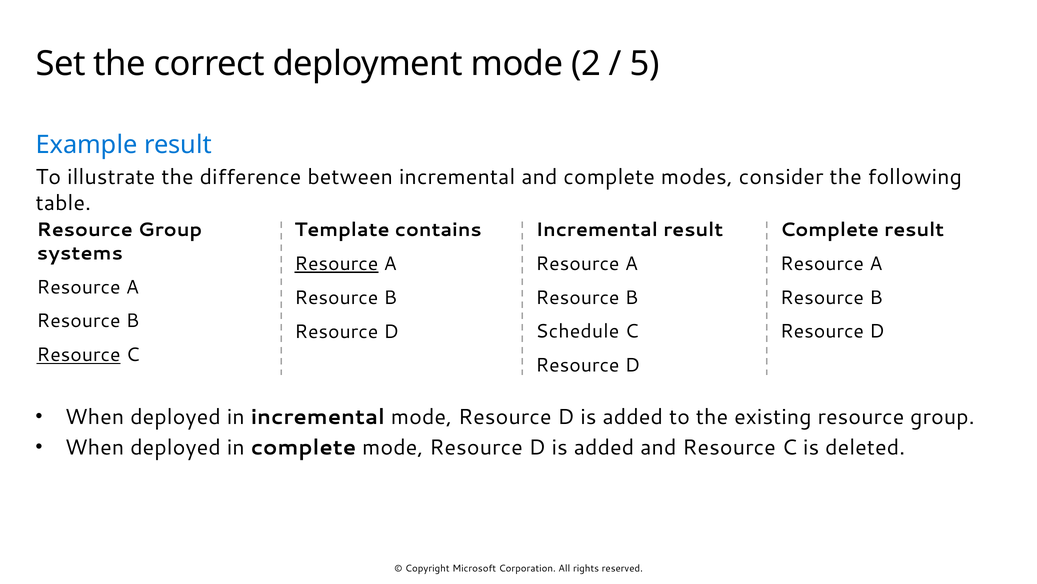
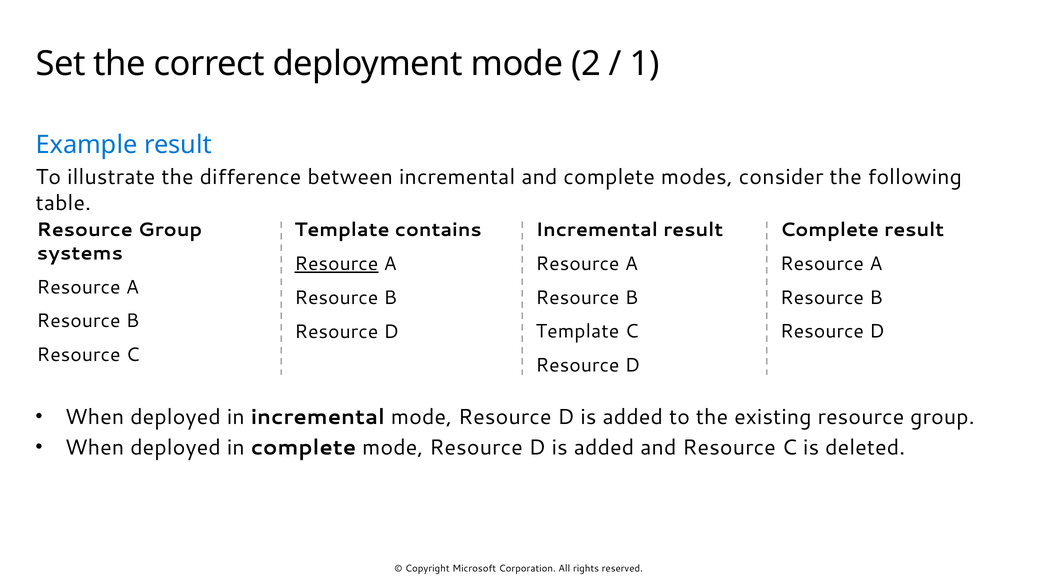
5: 5 -> 1 (645, 64)
Schedule: Schedule -> Template (577, 331)
Resource underline: present -> none (79, 355)
